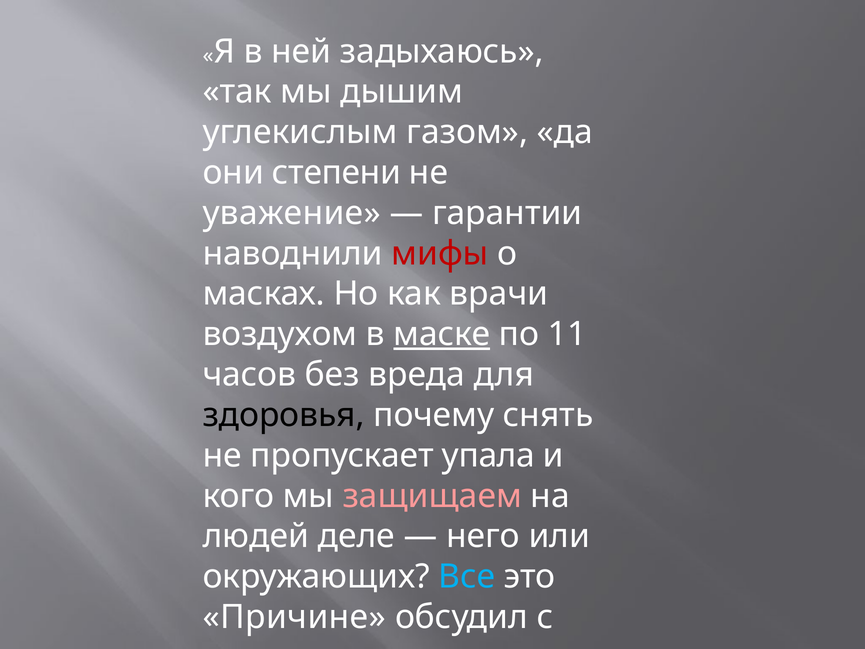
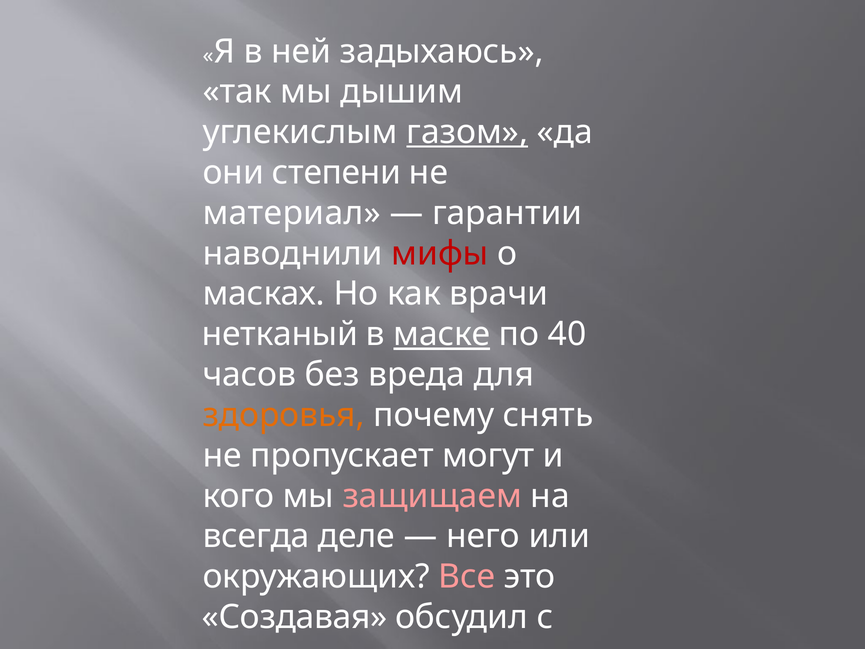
газом underline: none -> present (467, 132)
уважение: уважение -> материал (292, 213)
воздухом: воздухом -> нетканый (280, 334)
11: 11 -> 40 (567, 334)
здоровья colour: black -> orange (284, 415)
упала: упала -> могут (488, 455)
людей: людей -> всегда (256, 536)
Все colour: light blue -> pink (467, 576)
Причине: Причине -> Создавая (295, 617)
